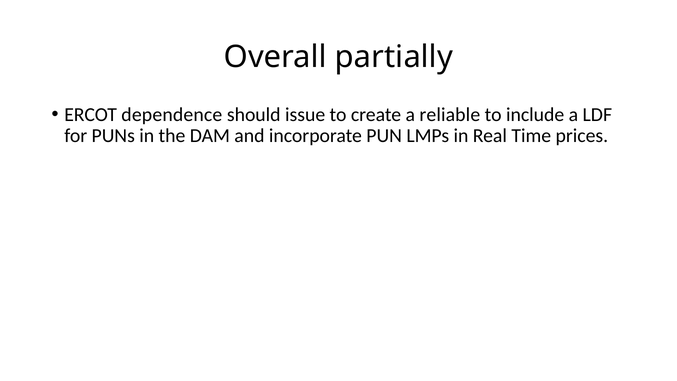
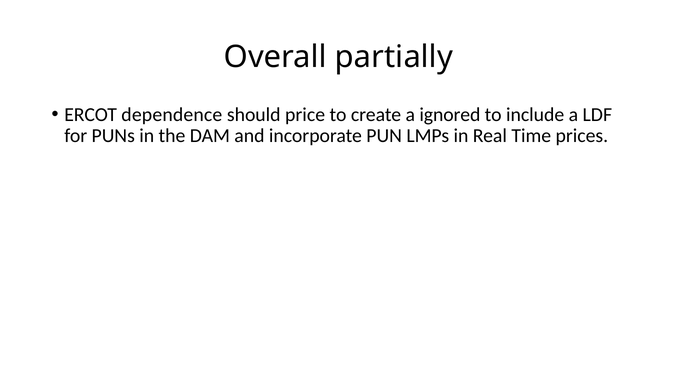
issue: issue -> price (305, 114)
reliable: reliable -> ignored (450, 114)
